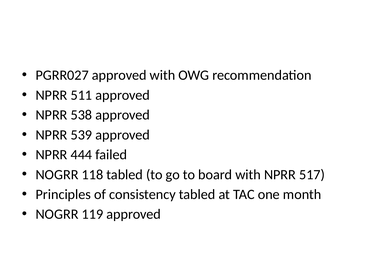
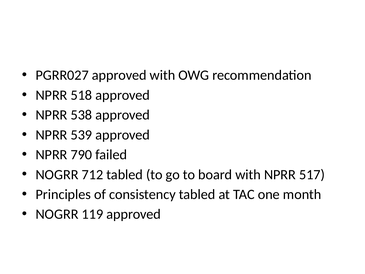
511: 511 -> 518 (81, 95)
444: 444 -> 790 (81, 155)
118: 118 -> 712 (92, 174)
